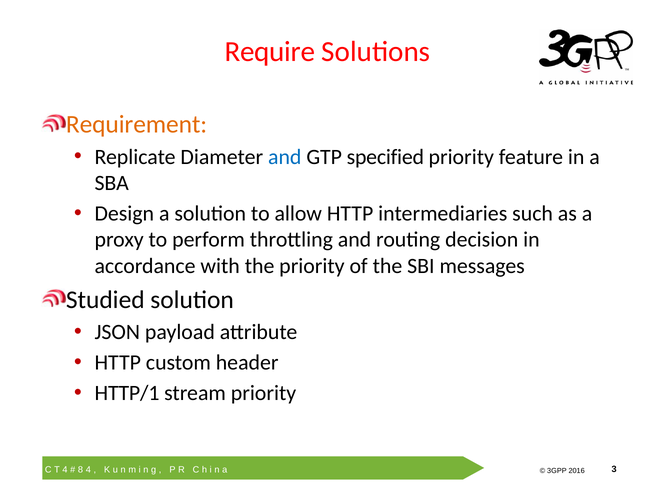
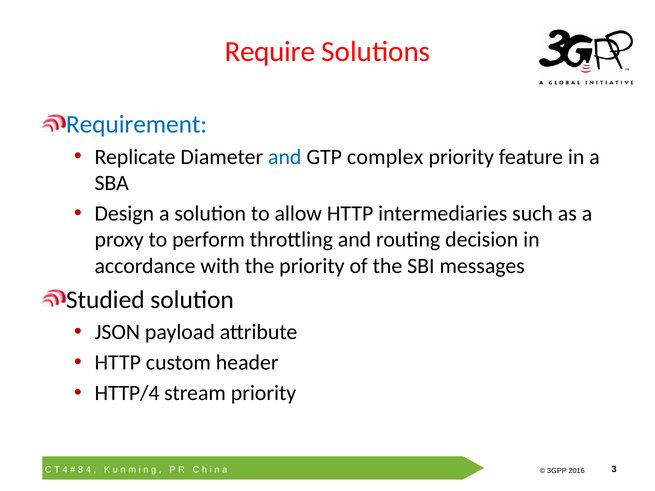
Requirement colour: orange -> blue (137, 124)
specified: specified -> complex (385, 157)
HTTP/1: HTTP/1 -> HTTP/4 (127, 393)
